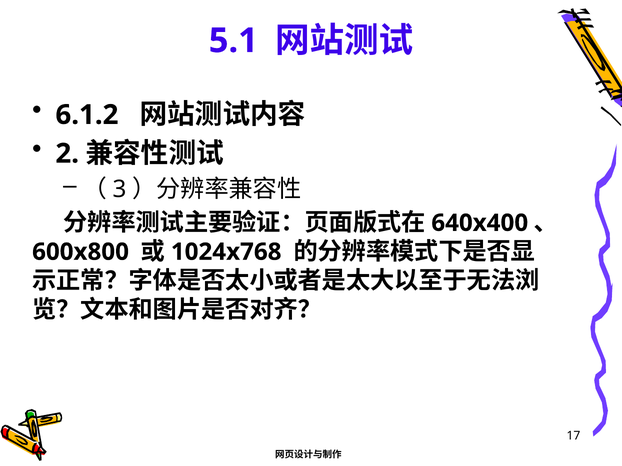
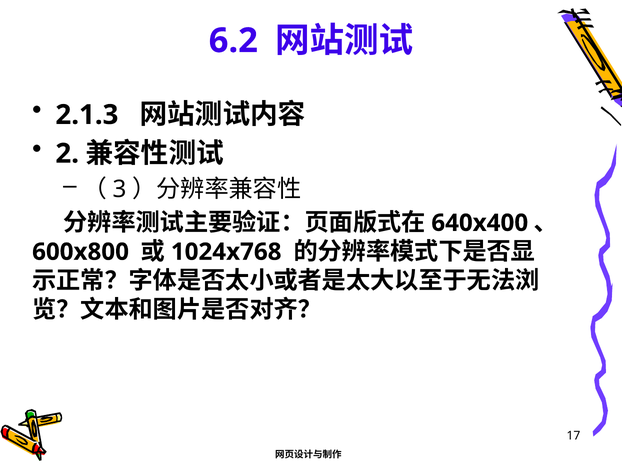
5.1: 5.1 -> 6.2 (233, 41)
6.1.2: 6.1.2 -> 2.1.3 (87, 115)
